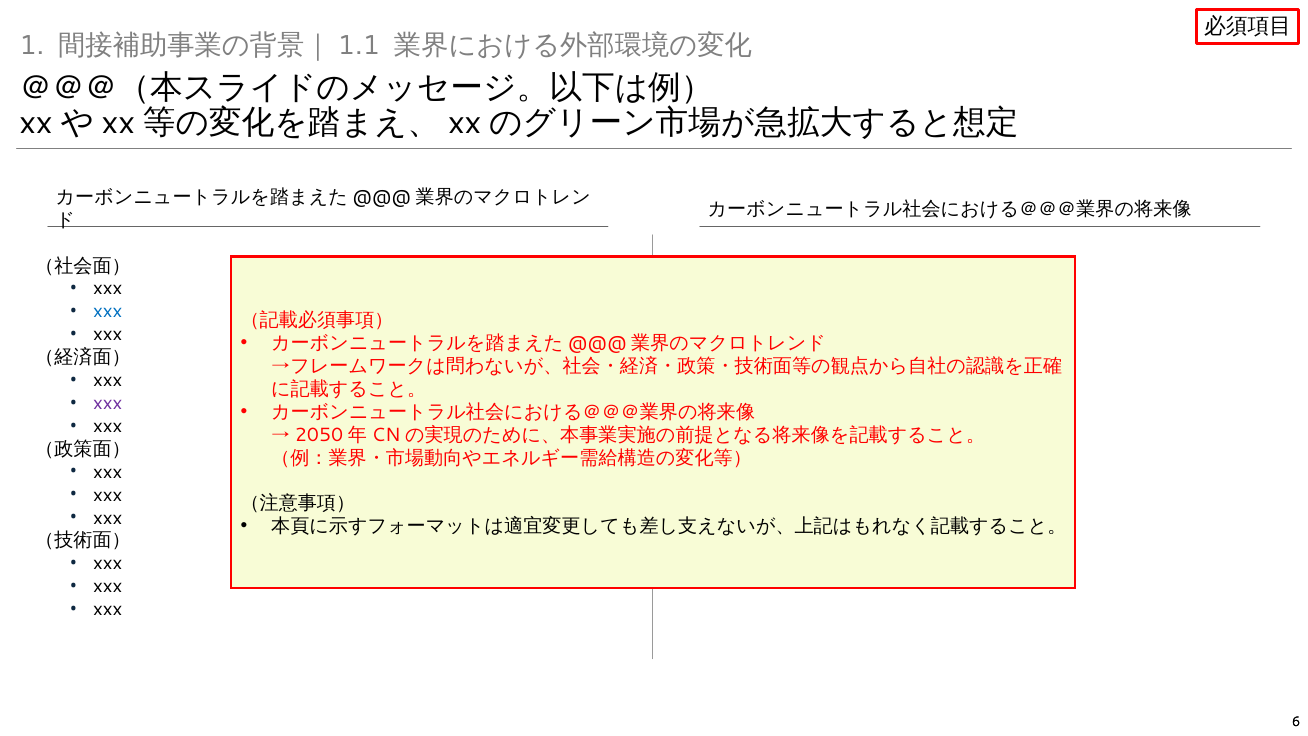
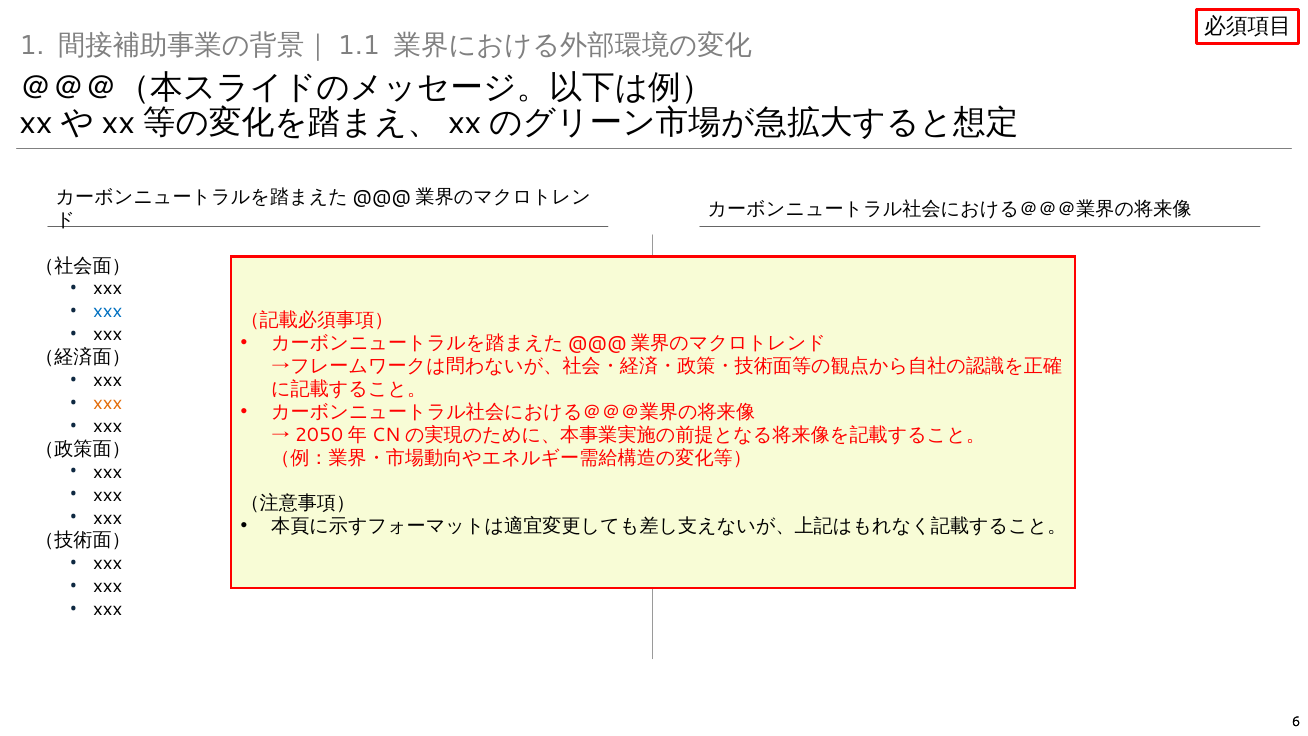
xxx colour: purple -> orange (108, 403)
